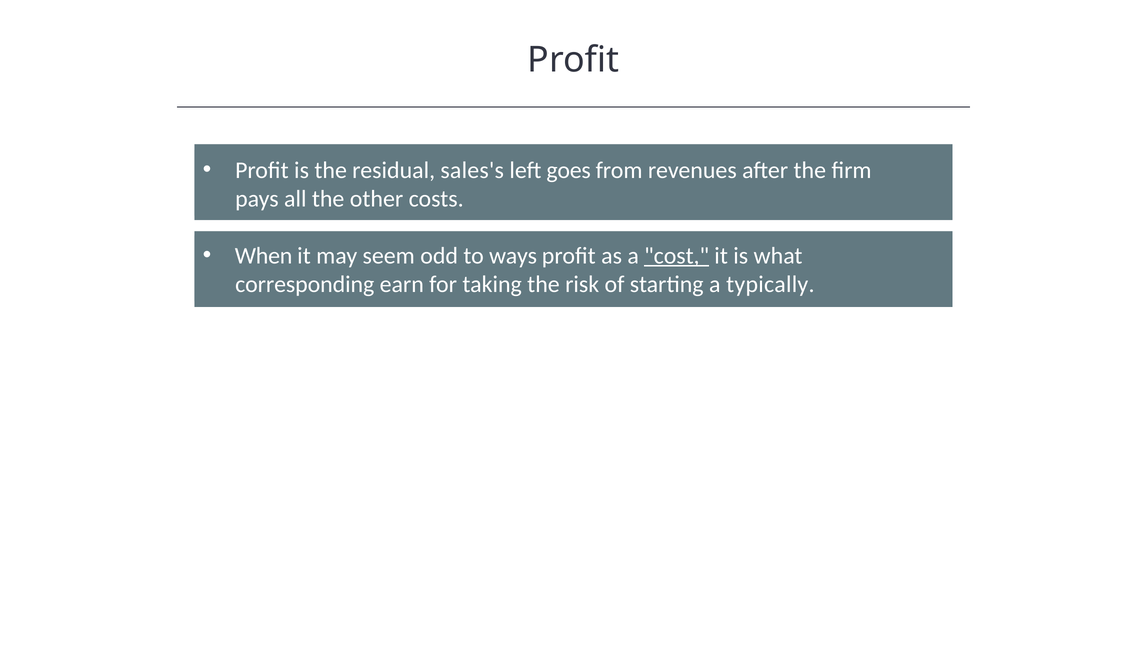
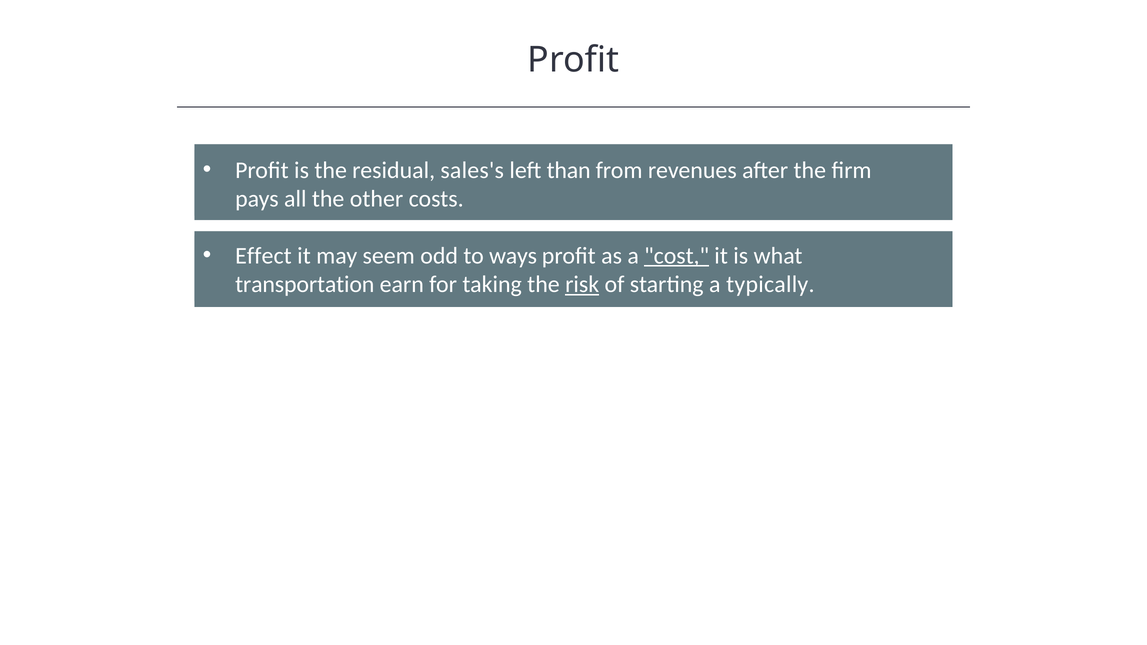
goes: goes -> than (569, 170)
When: When -> Effect (263, 256)
corresponding: corresponding -> transportation (305, 284)
risk underline: none -> present (582, 284)
